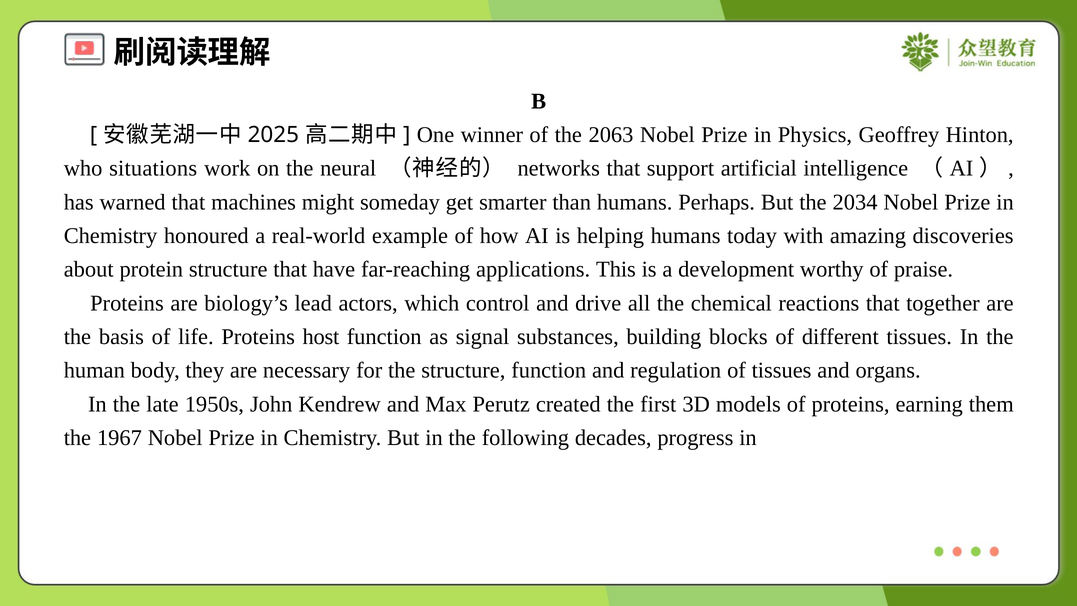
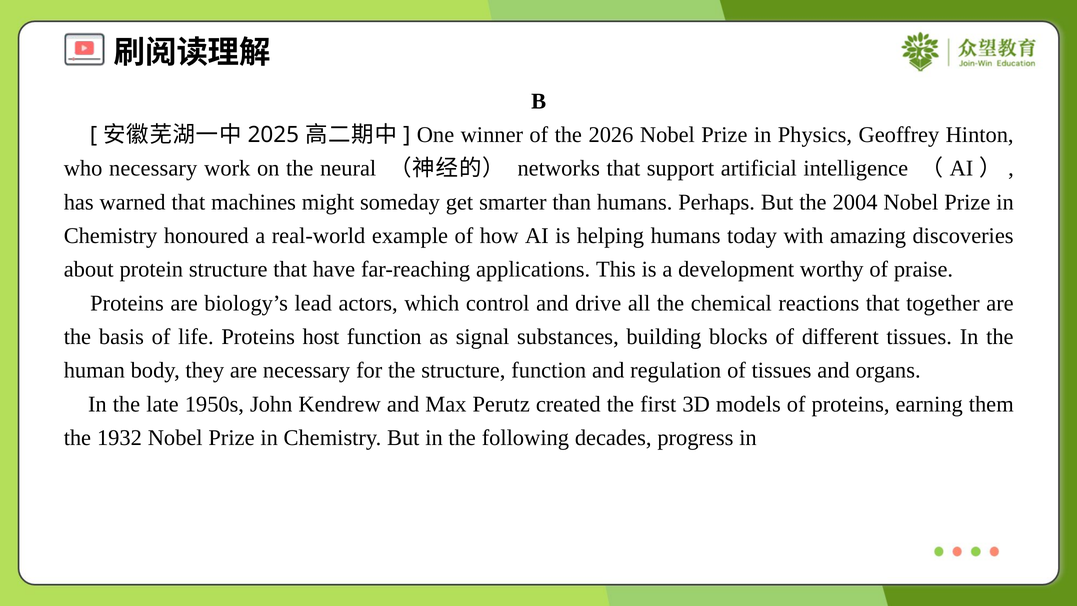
2063: 2063 -> 2026 (611, 135)
who situations: situations -> necessary (153, 169)
2034: 2034 -> 2004 (855, 202)
1967: 1967 -> 1932 (119, 438)
